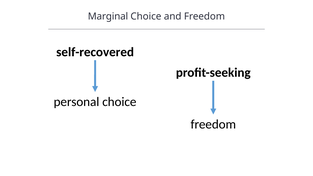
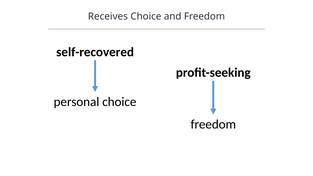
Marginal: Marginal -> Receives (108, 16)
